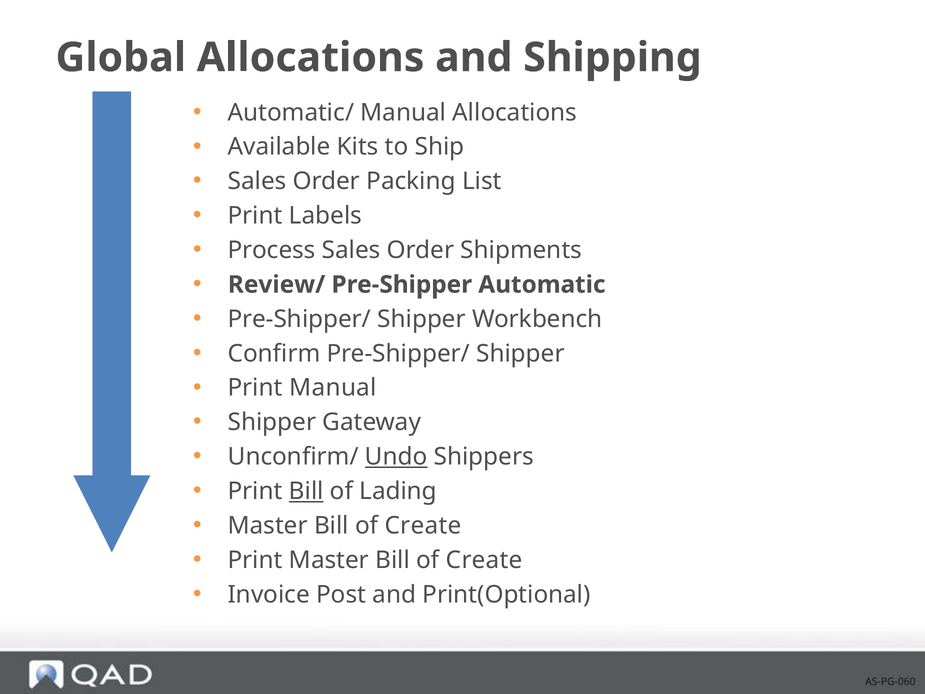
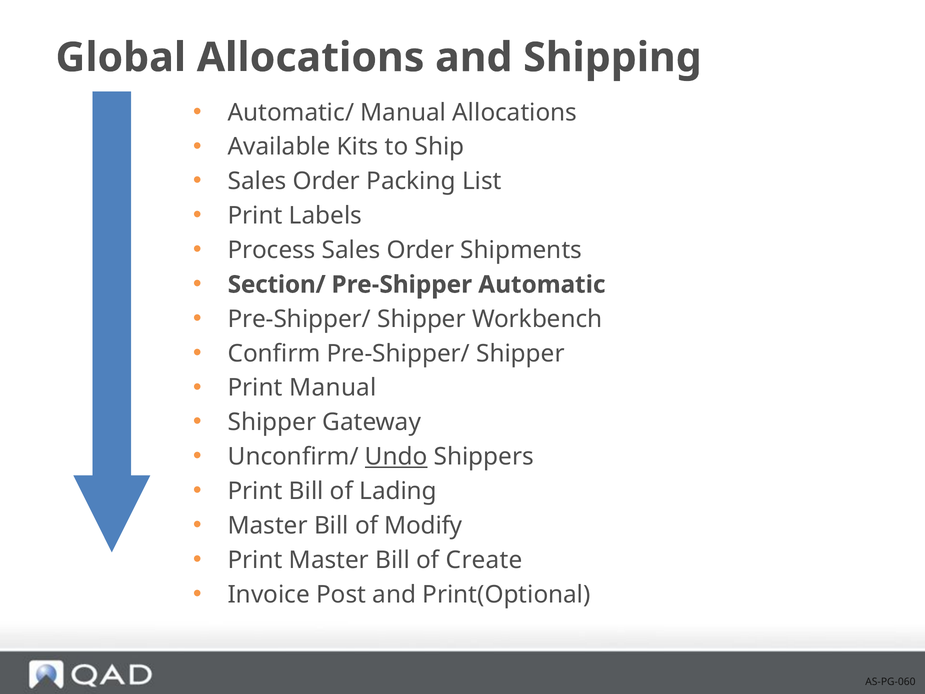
Review/: Review/ -> Section/ (277, 285)
Bill underline: present -> none (306, 491)
Create: Create -> Modify (423, 525)
